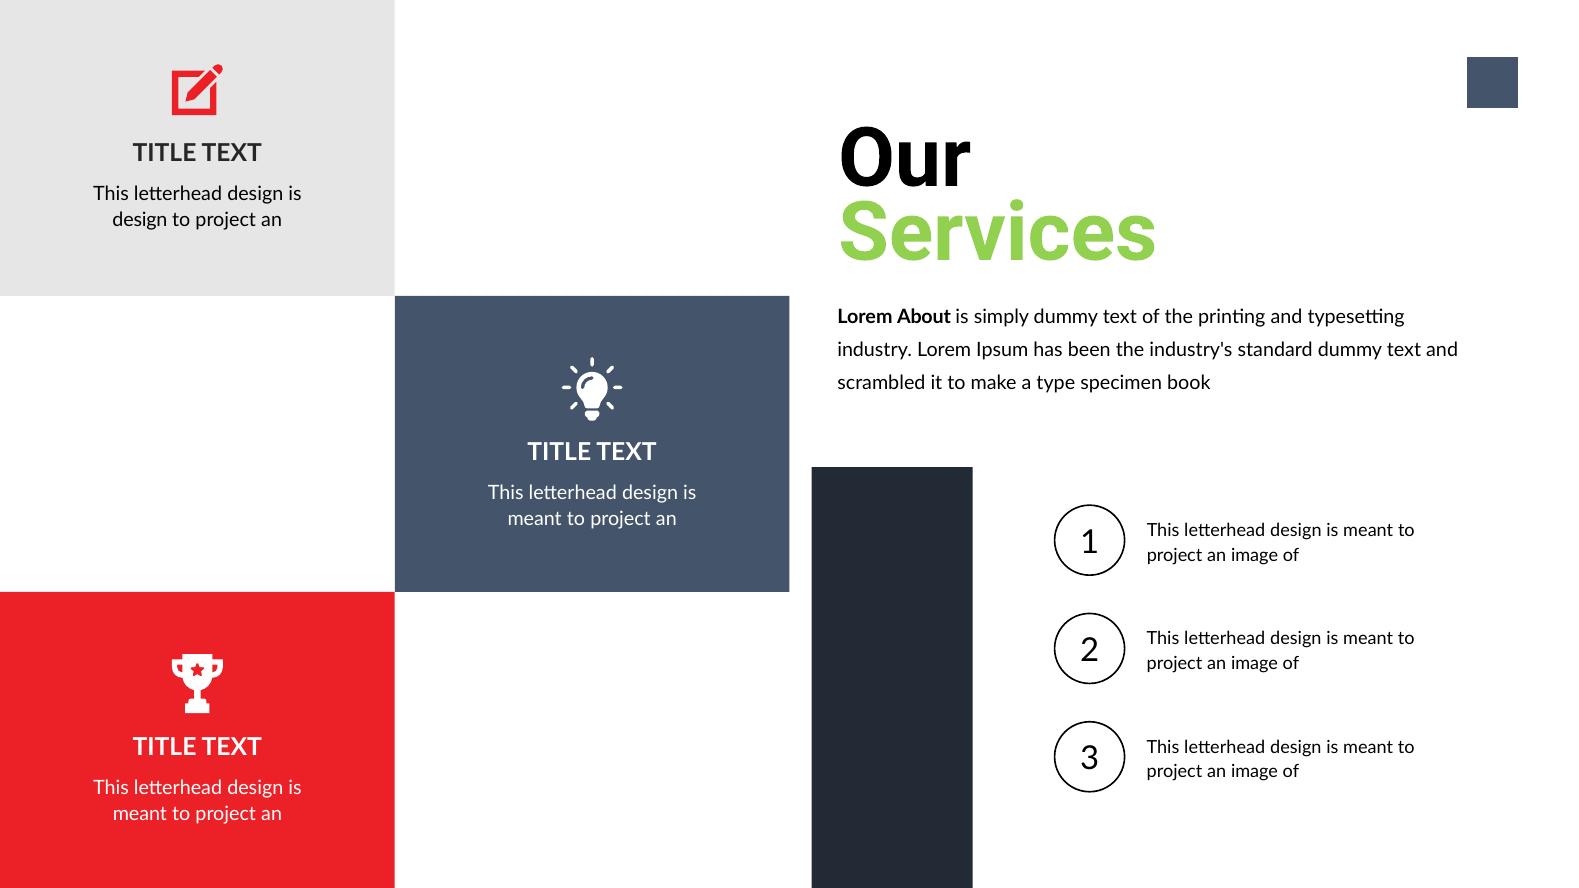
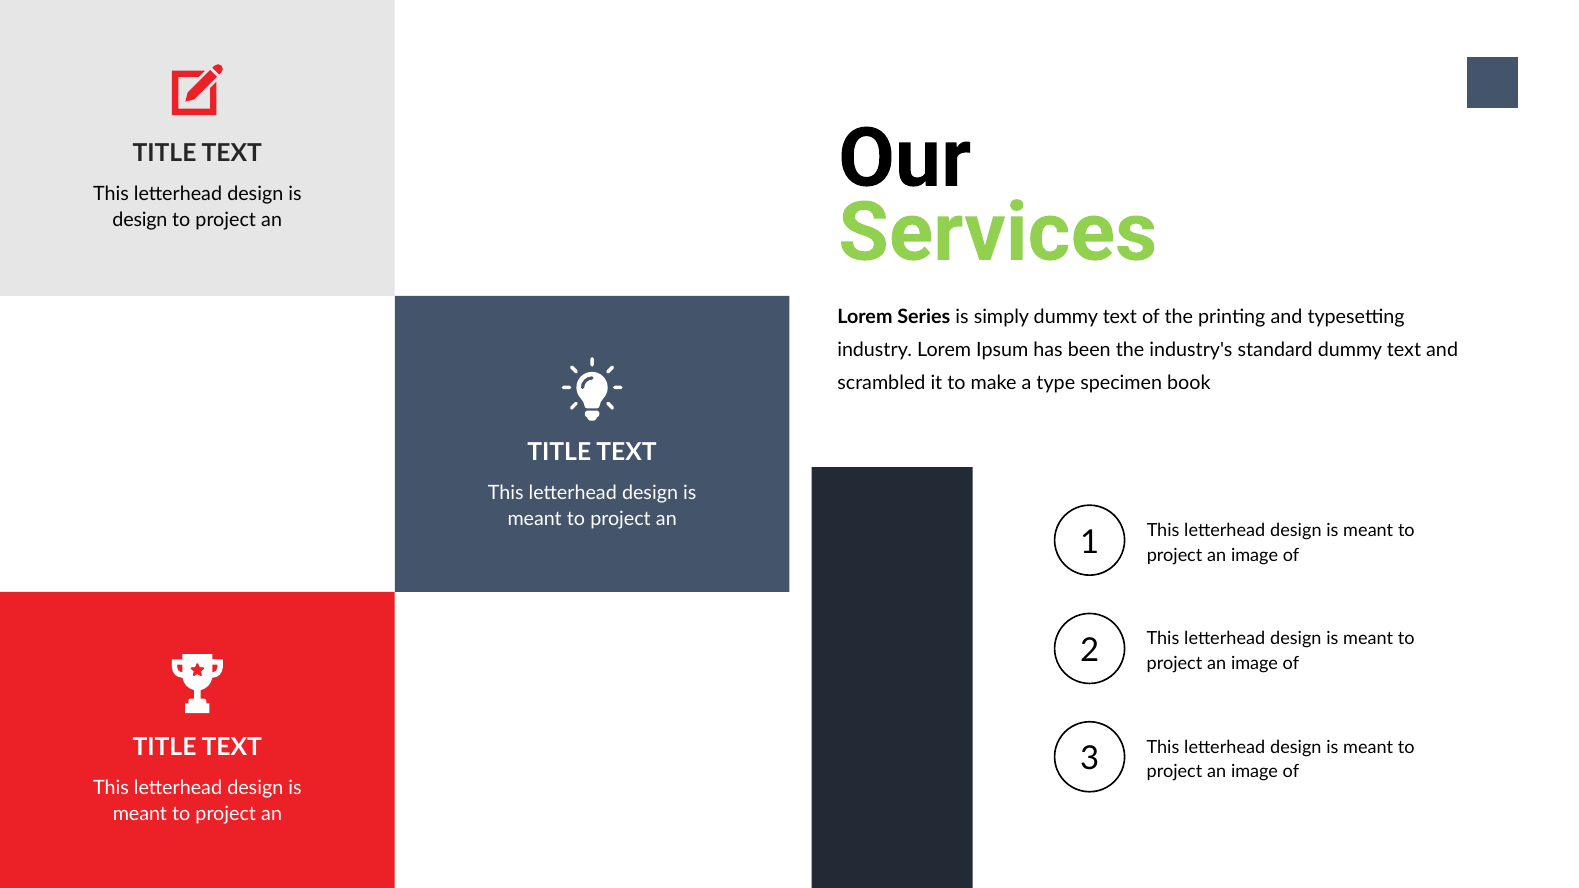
About: About -> Series (924, 317)
